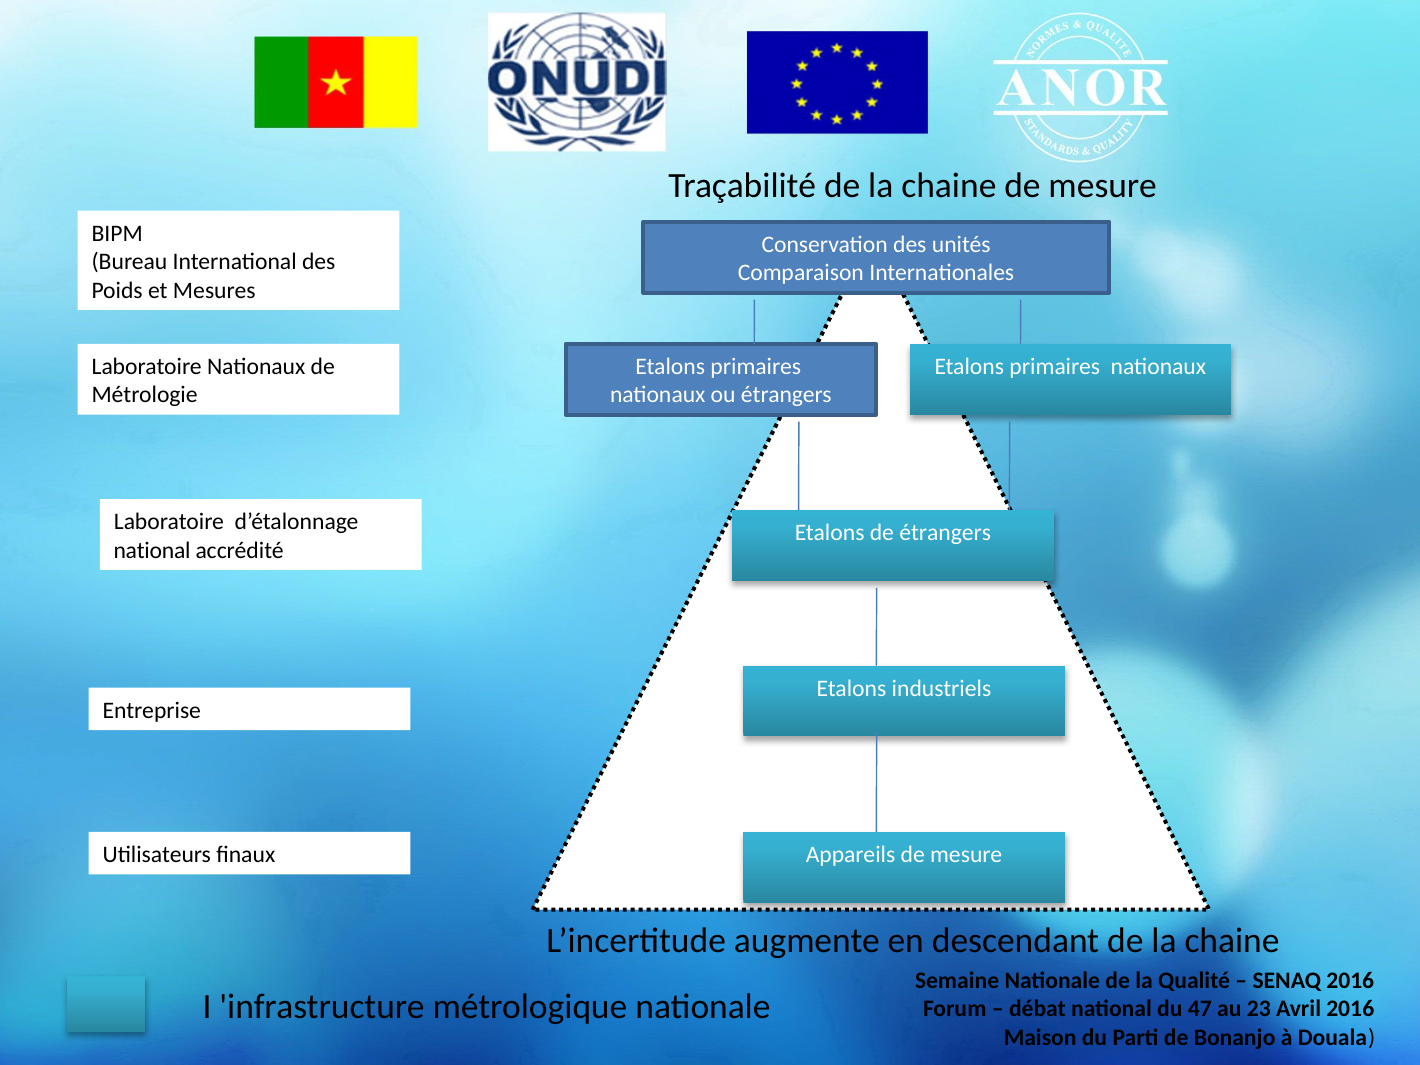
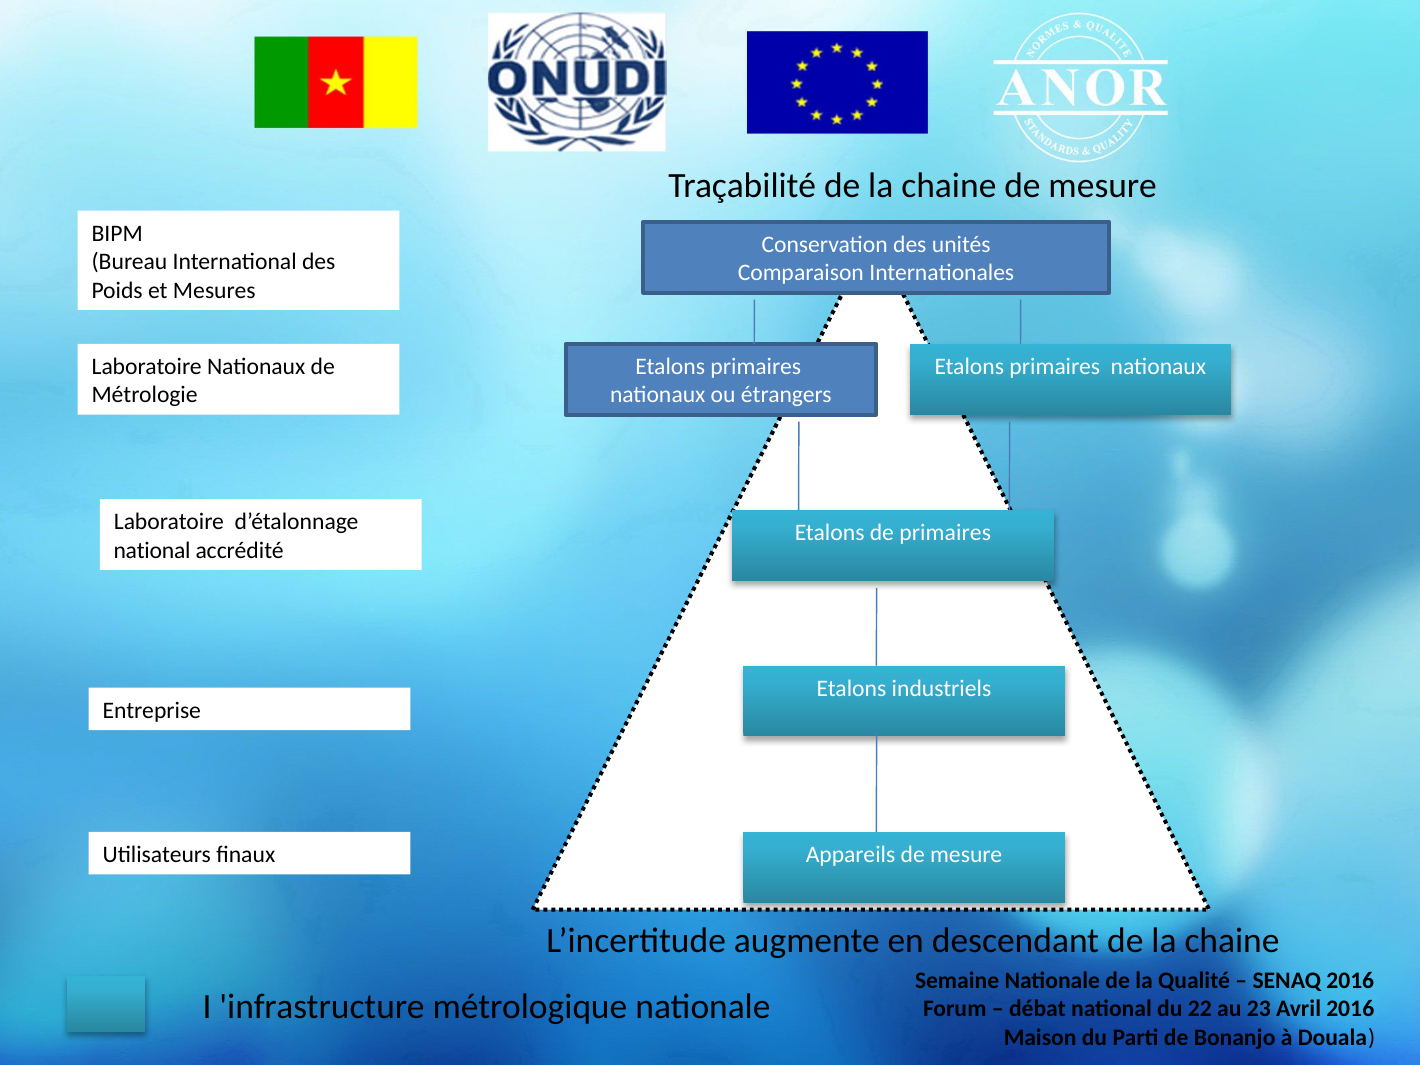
de étrangers: étrangers -> primaires (945, 533)
47: 47 -> 22 (1200, 1009)
